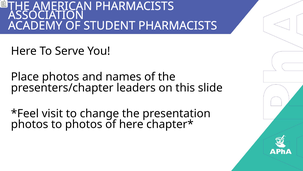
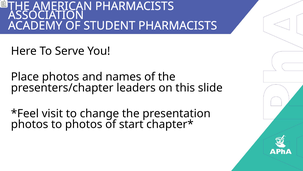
of here: here -> start (131, 124)
